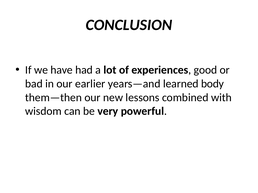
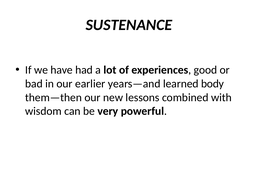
CONCLUSION: CONCLUSION -> SUSTENANCE (129, 25)
